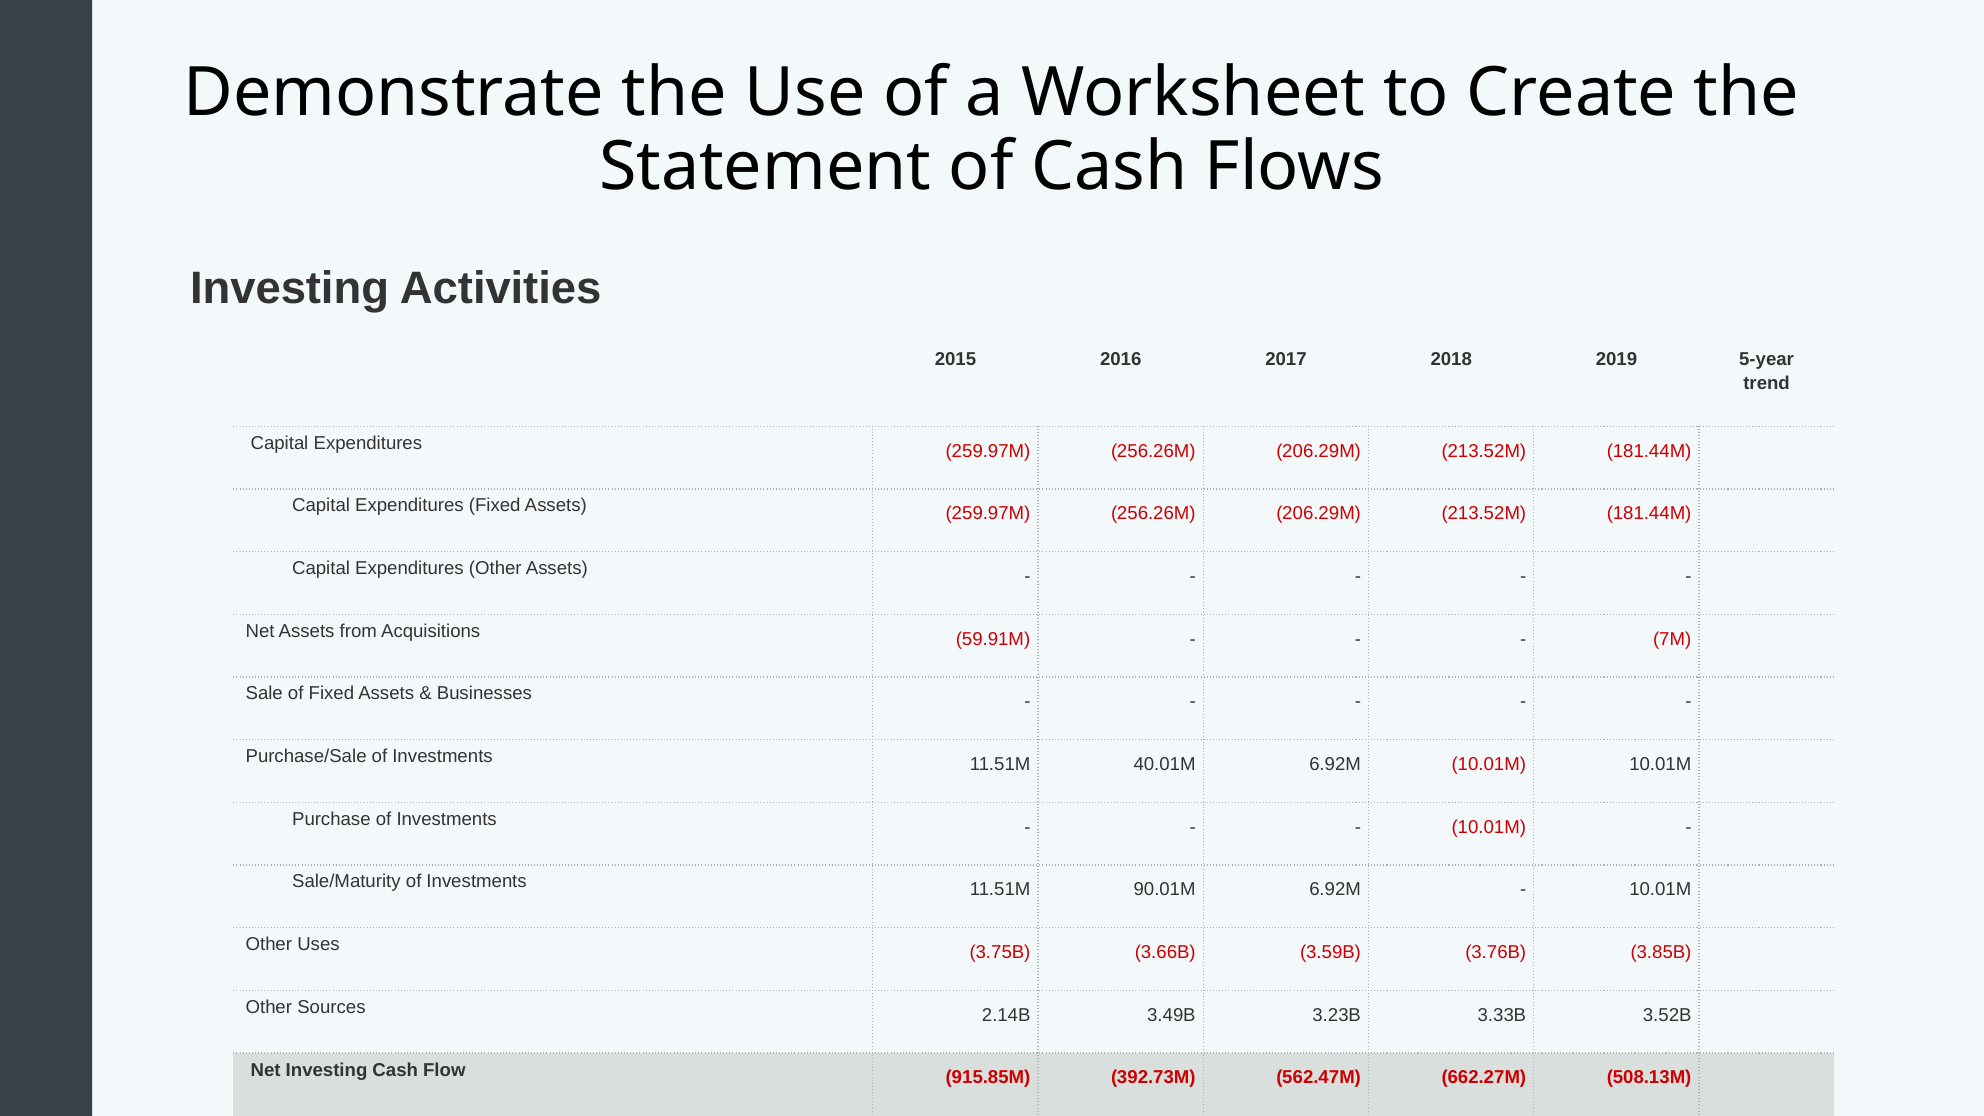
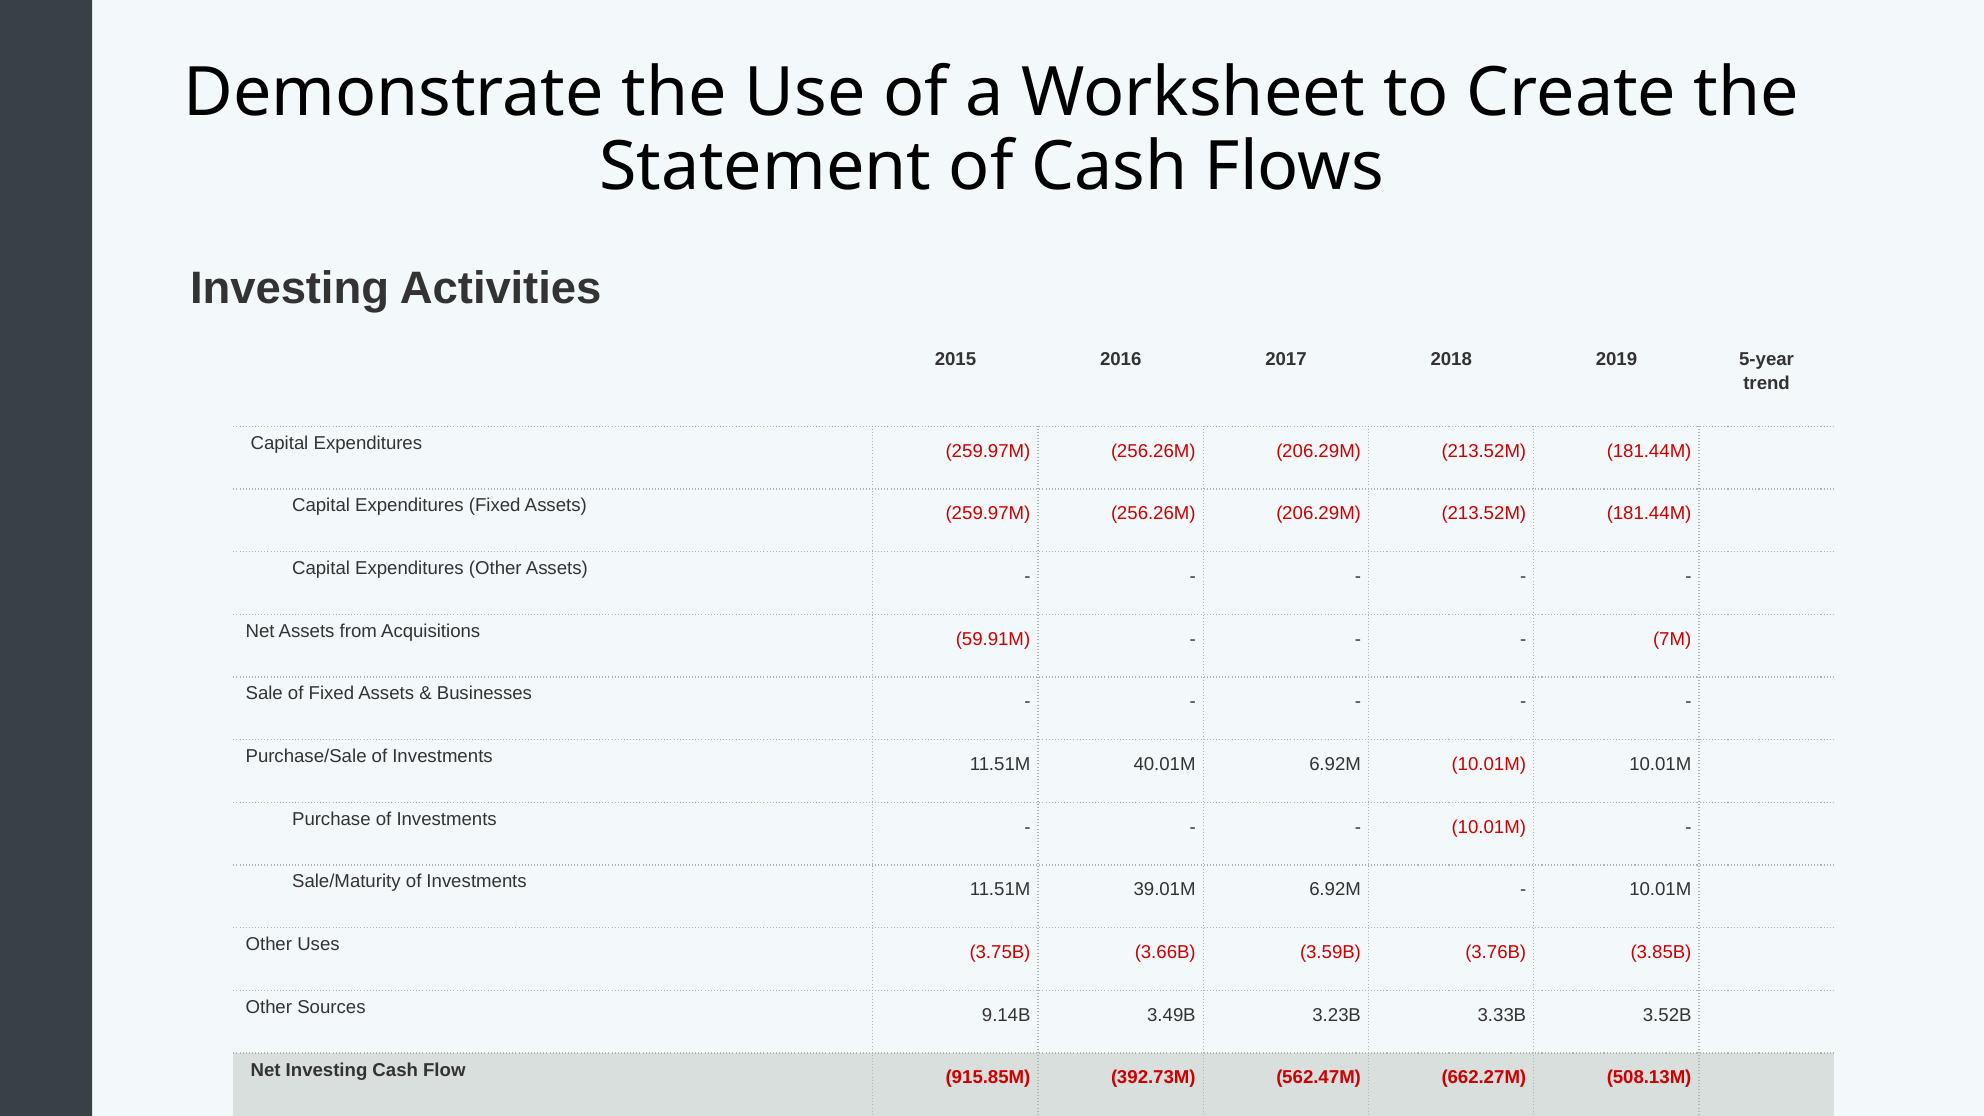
90.01M: 90.01M -> 39.01M (1165, 890)
2.14B: 2.14B -> 9.14B (1006, 1015)
